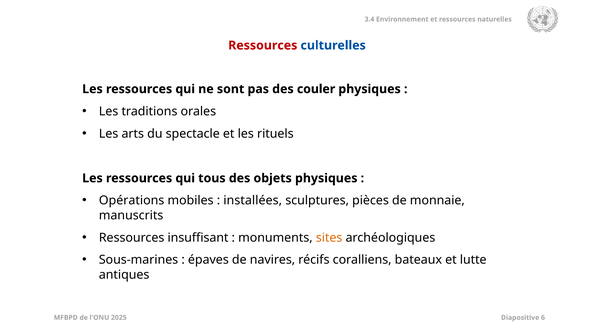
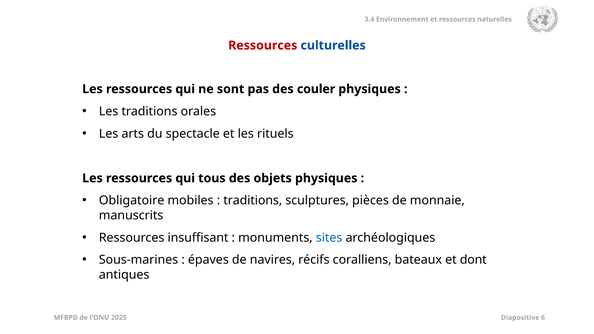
Opérations: Opérations -> Obligatoire (132, 201)
installées: installées -> traditions (253, 201)
sites colour: orange -> blue (329, 238)
lutte: lutte -> dont (473, 260)
